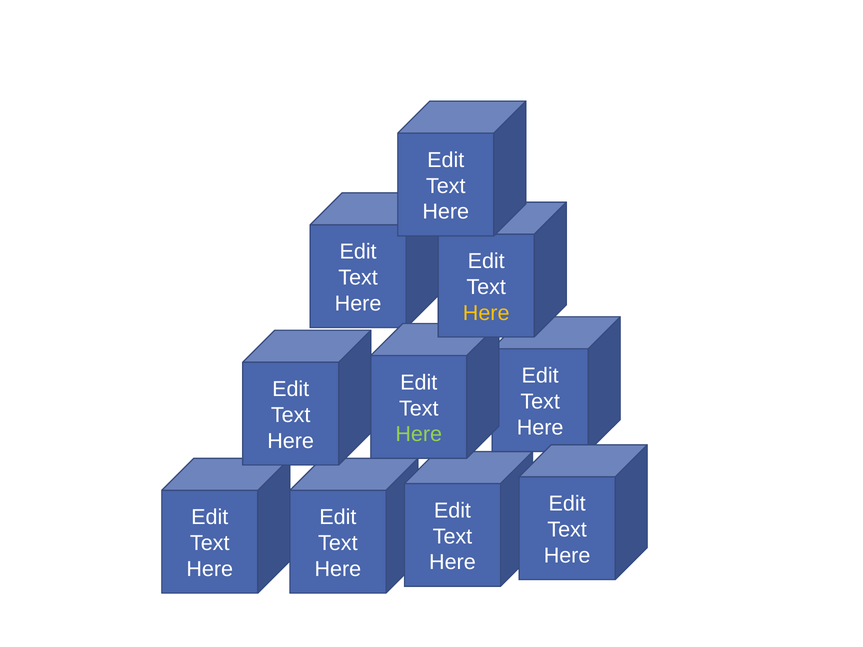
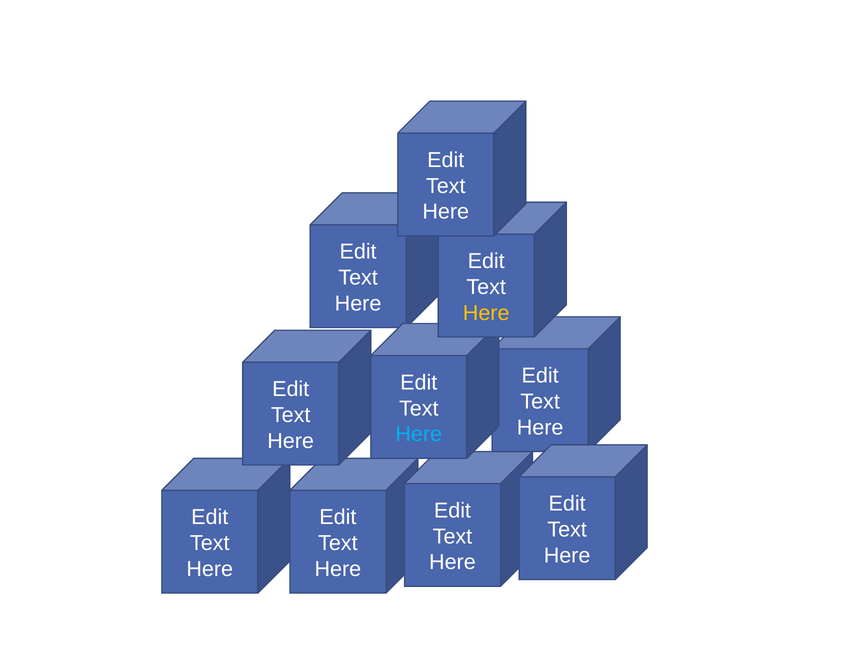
Here colour: light green -> light blue (419, 434)
